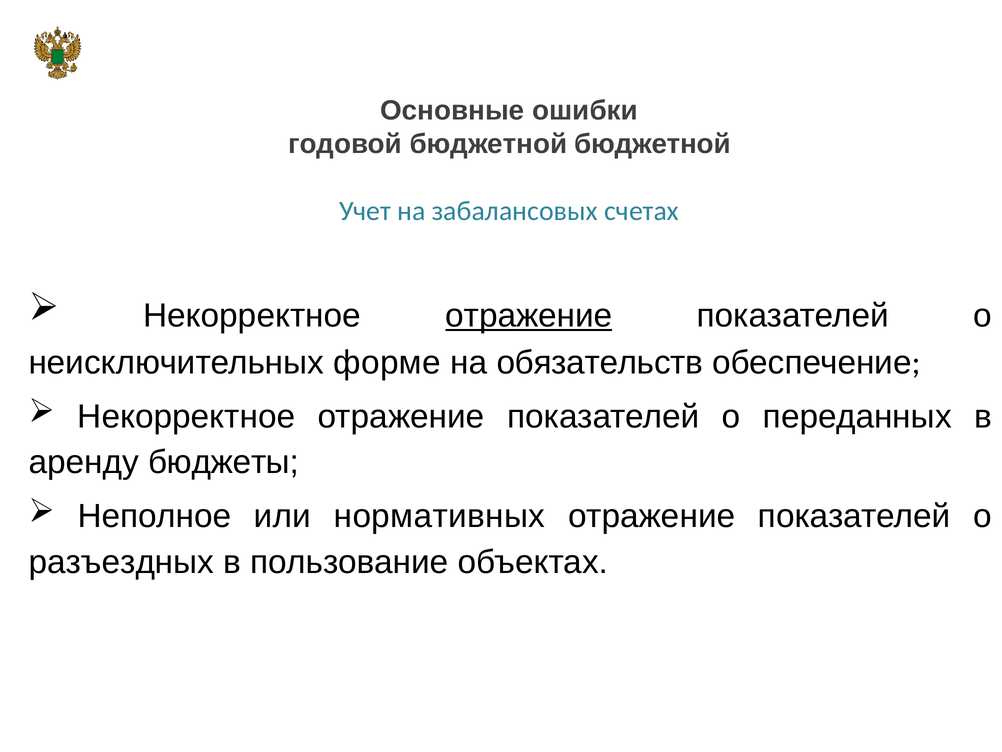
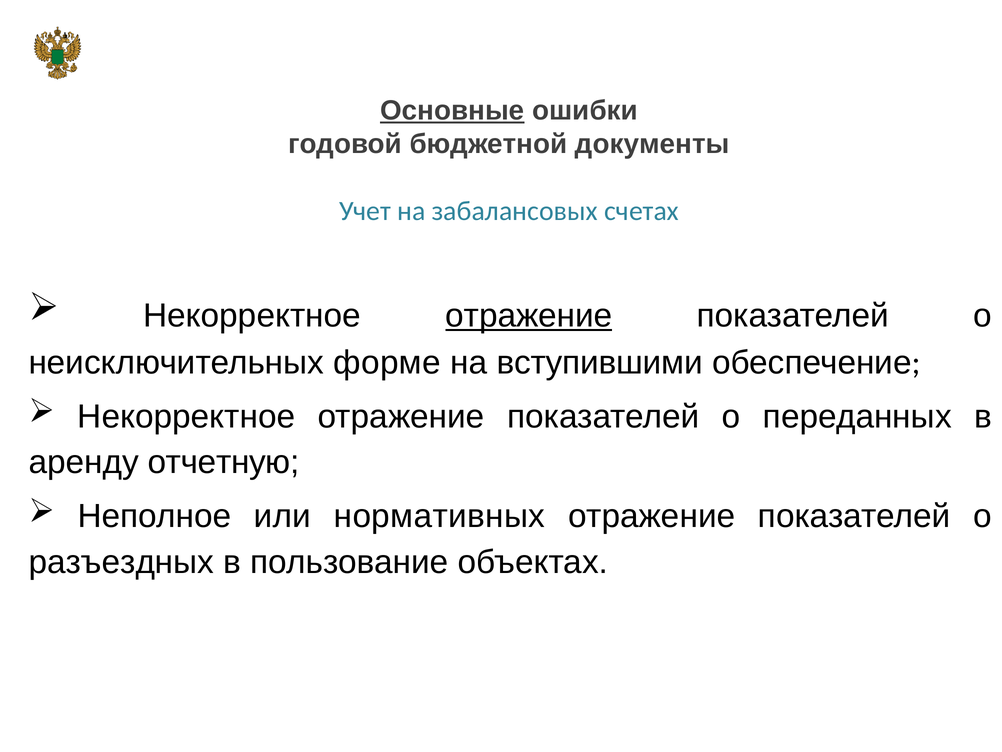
Основные underline: none -> present (452, 110)
бюджетной бюджетной: бюджетной -> документы (652, 144)
обязательств: обязательств -> вступившими (600, 362)
бюджеты: бюджеты -> отчетную (223, 462)
